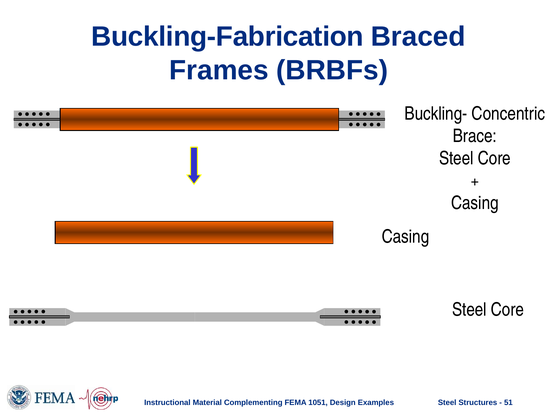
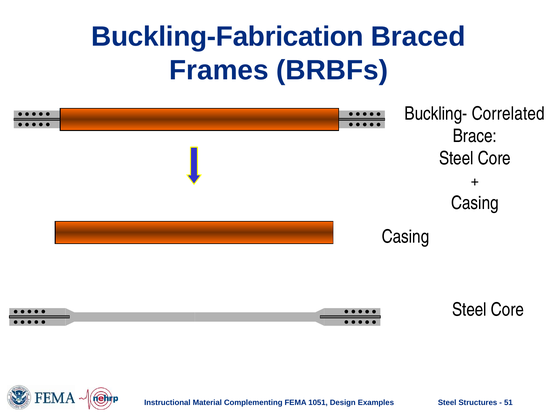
Concentric: Concentric -> Correlated (508, 114)
